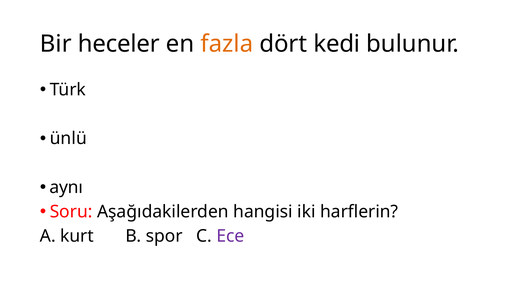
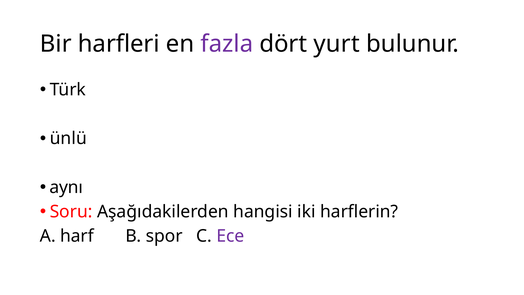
heceler: heceler -> harfleri (119, 44)
fazla colour: orange -> purple (227, 44)
kedi: kedi -> yurt (337, 44)
kurt: kurt -> harf (77, 236)
